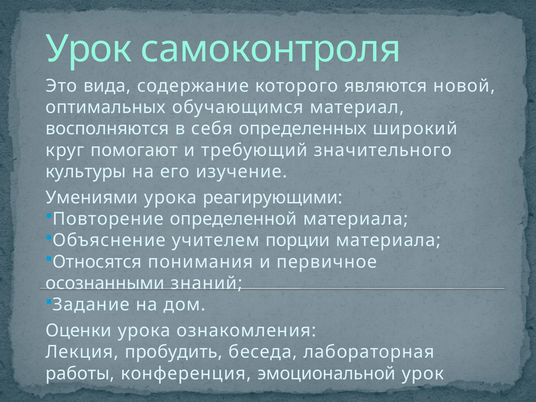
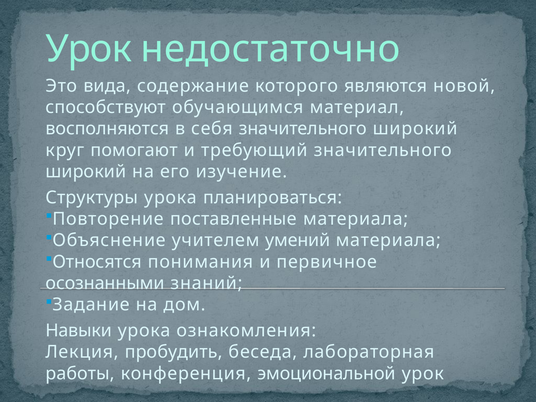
самоконтроля: самоконтроля -> недостаточно (270, 49)
оптимальных: оптимальных -> способствуют (106, 107)
себя определенных: определенных -> значительного (303, 129)
культуры: культуры -> широкий (86, 172)
Умениями: Умениями -> Структуры (92, 197)
реагирующими: реагирующими -> планироваться (273, 197)
определенной: определенной -> поставленные (233, 219)
порции: порции -> умений (298, 240)
Оценки: Оценки -> Навыки (79, 331)
